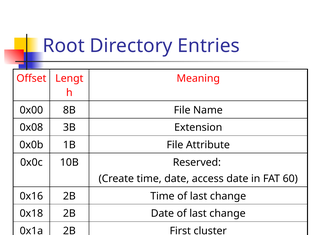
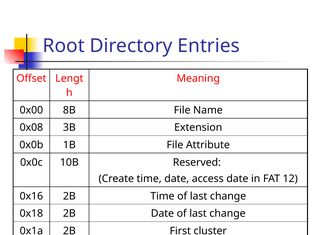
60: 60 -> 12 (290, 179)
